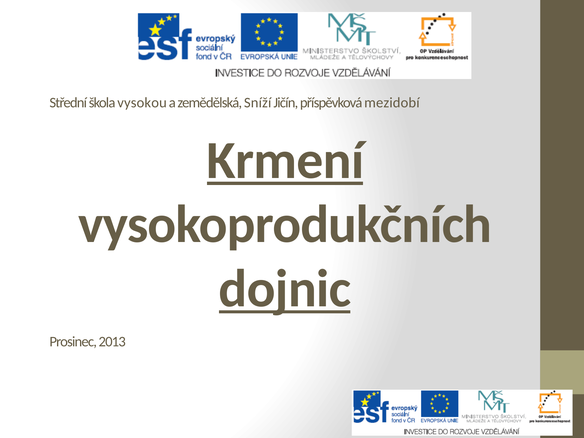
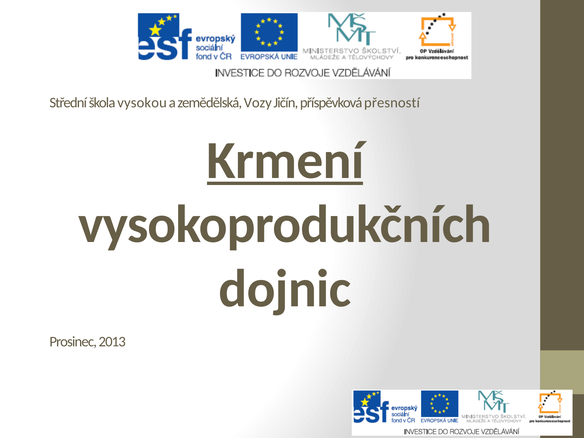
Sníží: Sníží -> Vozy (258, 103)
mezidobí: mezidobí -> přesností (392, 103)
dojnic underline: present -> none (285, 289)
